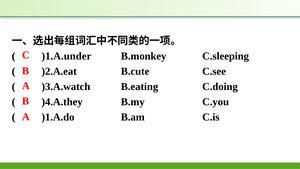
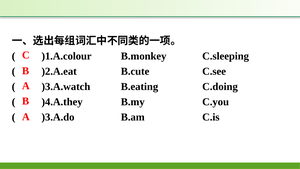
)1.A.under: )1.A.under -> )1.A.colour (67, 56)
)1.A.do: )1.A.do -> )3.A.do (58, 117)
